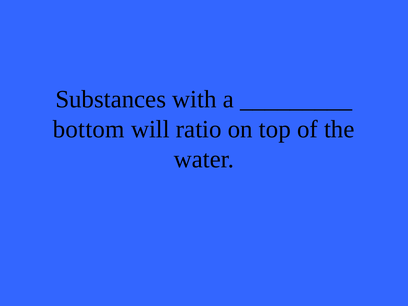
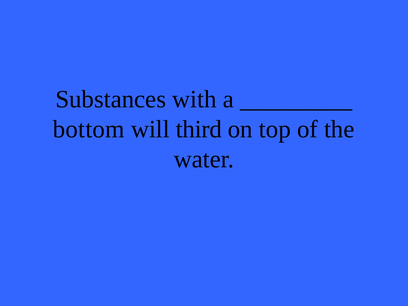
ratio: ratio -> third (199, 129)
